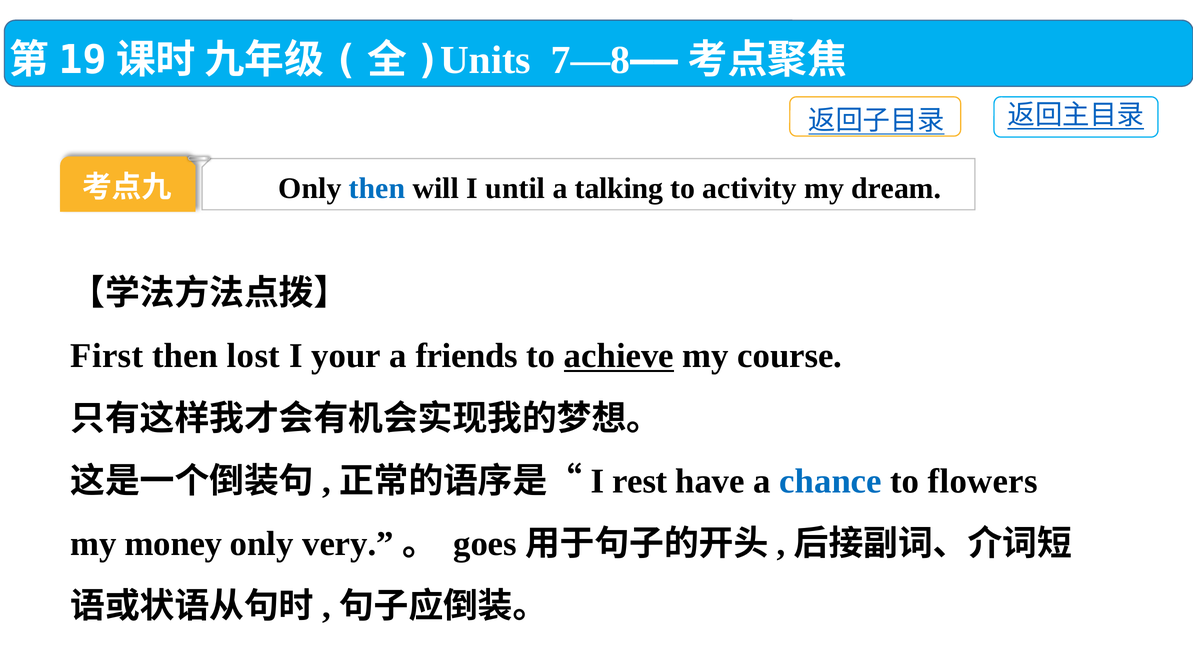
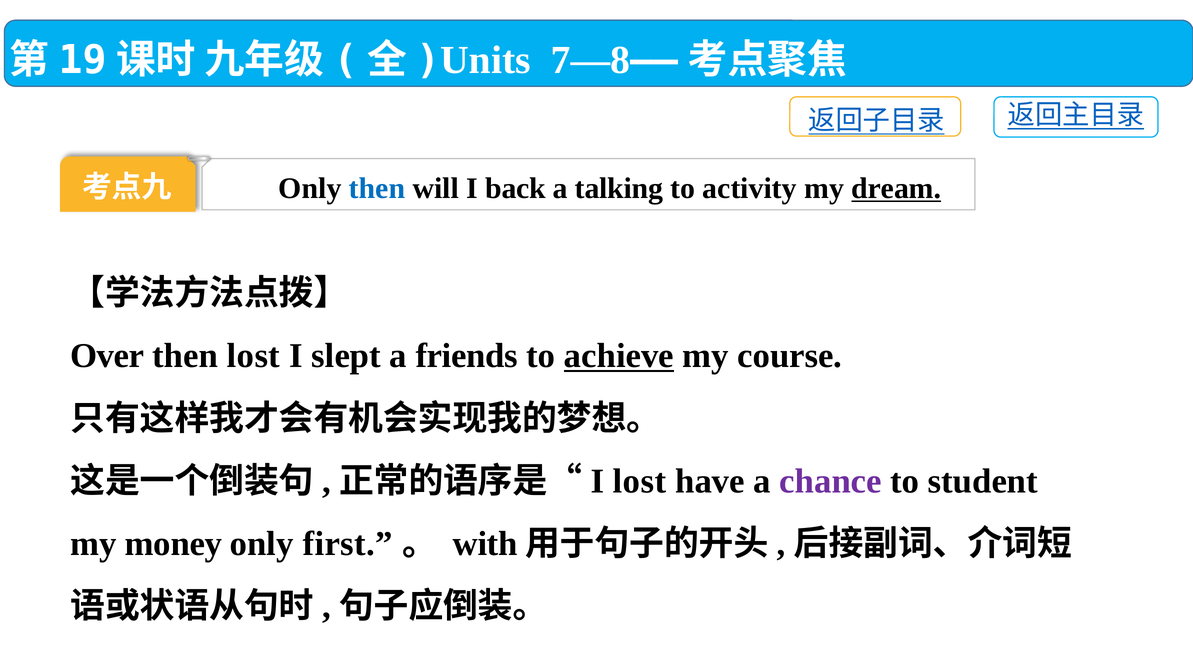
until: until -> back (515, 188)
dream underline: none -> present (896, 188)
First: First -> Over (107, 356)
your: your -> slept (346, 356)
I rest: rest -> lost (640, 481)
chance colour: blue -> purple (831, 481)
flowers: flowers -> student (983, 481)
very: very -> first (348, 544)
goes: goes -> with (485, 544)
